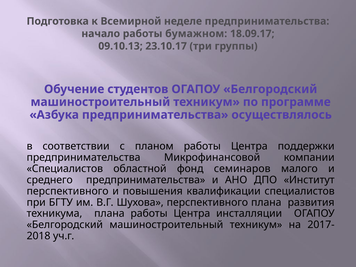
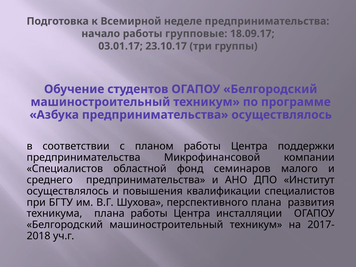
бумажном: бумажном -> групповые (196, 34)
09.10.13: 09.10.13 -> 03.01.17 (120, 46)
перспективного: перспективного -> осуществлялось (68, 191)
